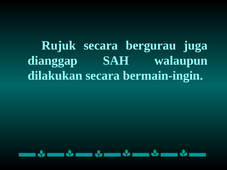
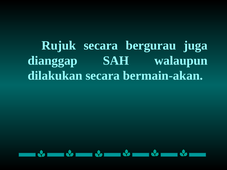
bermain-ingin: bermain-ingin -> bermain-akan (163, 76)
